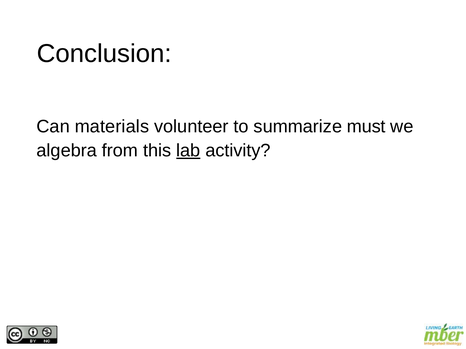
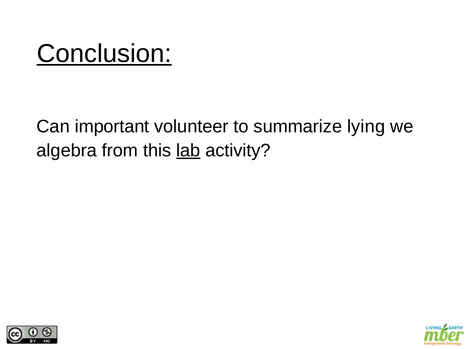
Conclusion underline: none -> present (104, 54)
materials: materials -> important (112, 127)
must: must -> lying (366, 127)
